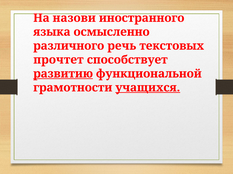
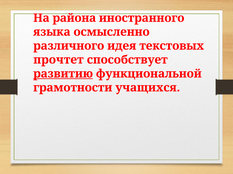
назови: назови -> района (74, 18)
речь: речь -> идея (122, 46)
учащихся underline: present -> none (148, 88)
